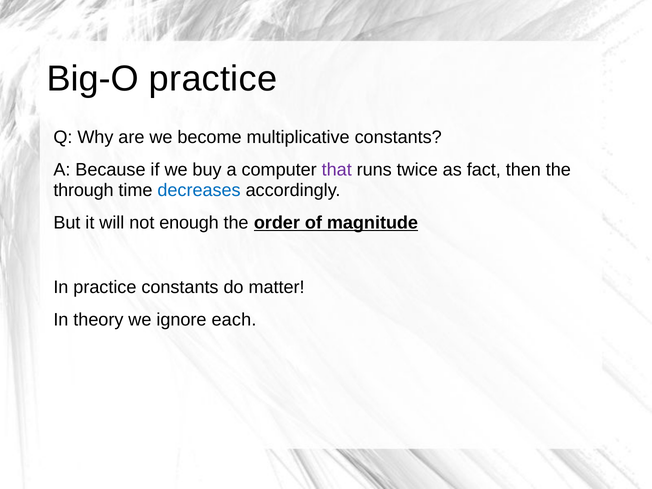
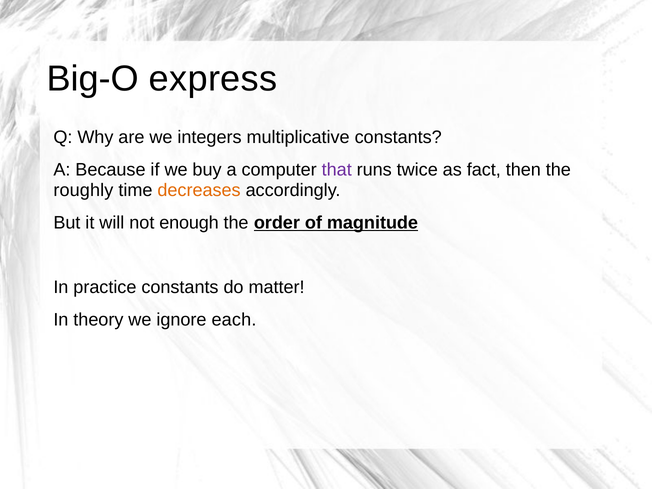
Big-O practice: practice -> express (213, 79)
become: become -> integers (209, 138)
through: through -> roughly (83, 190)
decreases colour: blue -> orange (199, 190)
